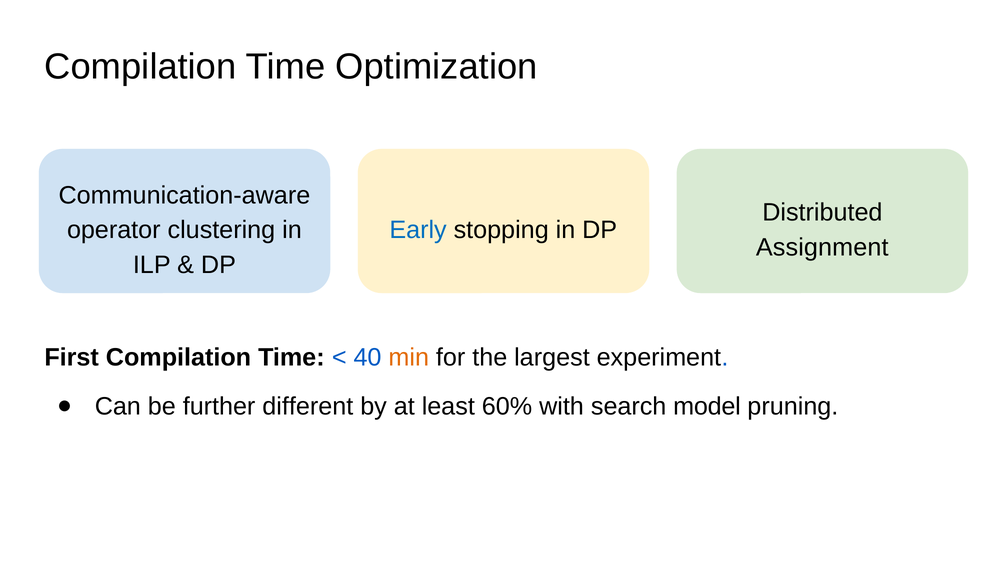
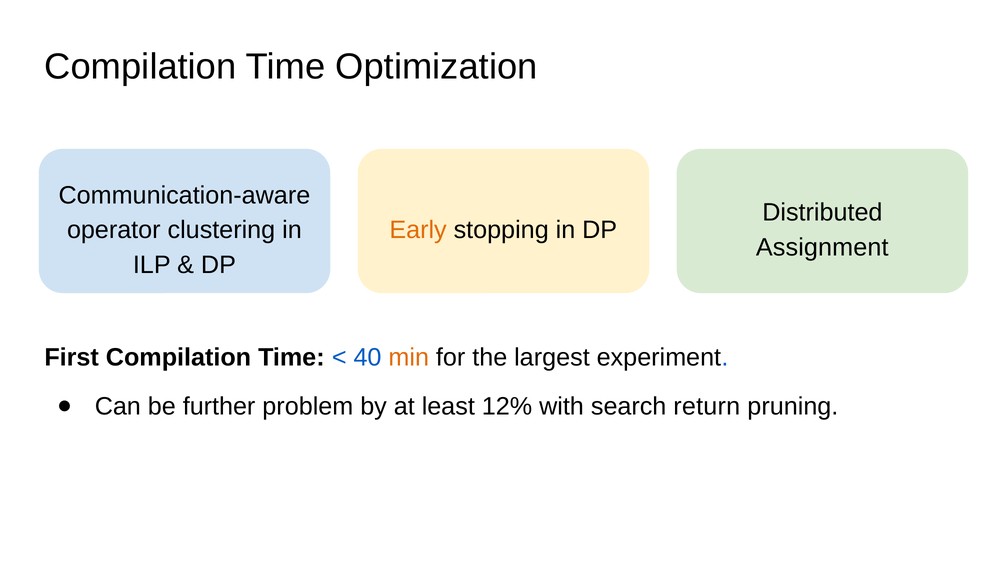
Early colour: blue -> orange (418, 230)
different: different -> problem (308, 407)
60%: 60% -> 12% (507, 407)
model: model -> return (707, 407)
